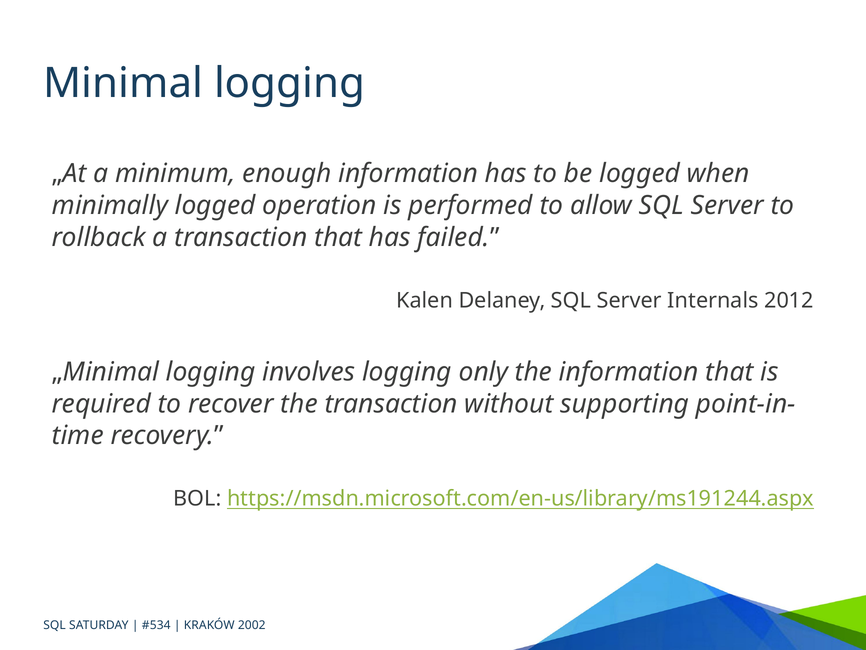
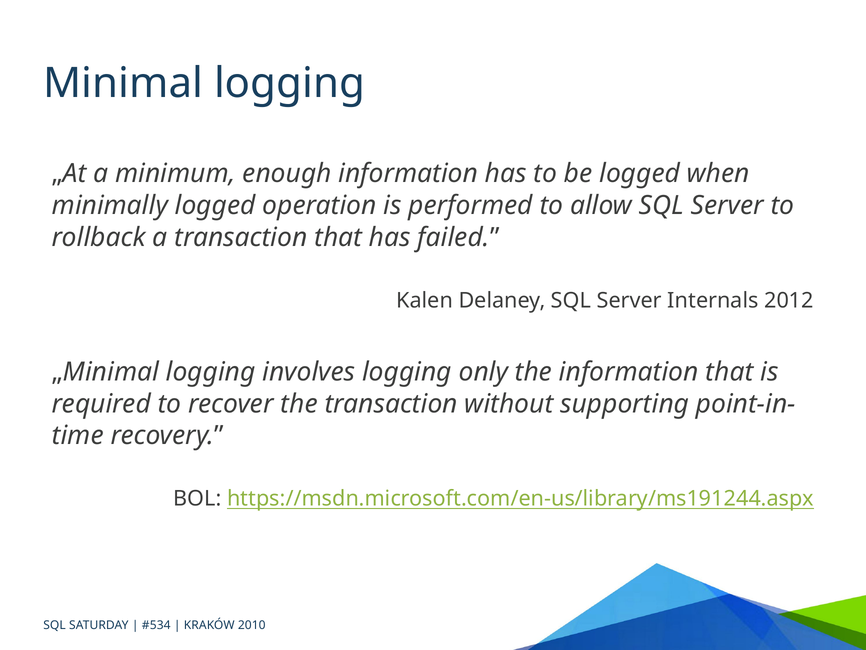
2002: 2002 -> 2010 (252, 625)
